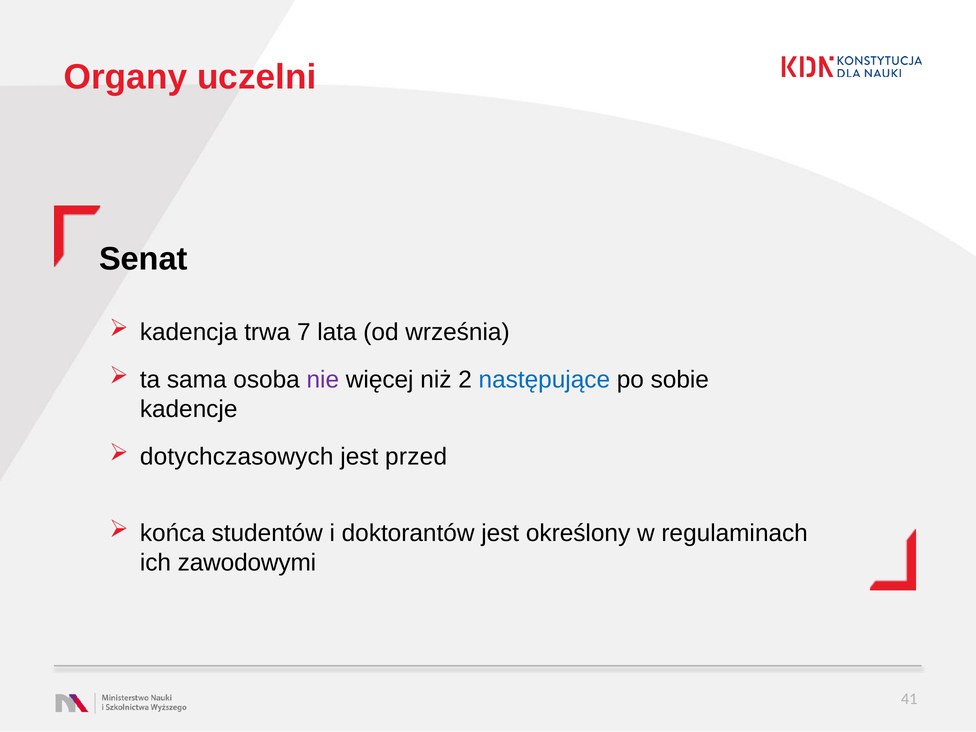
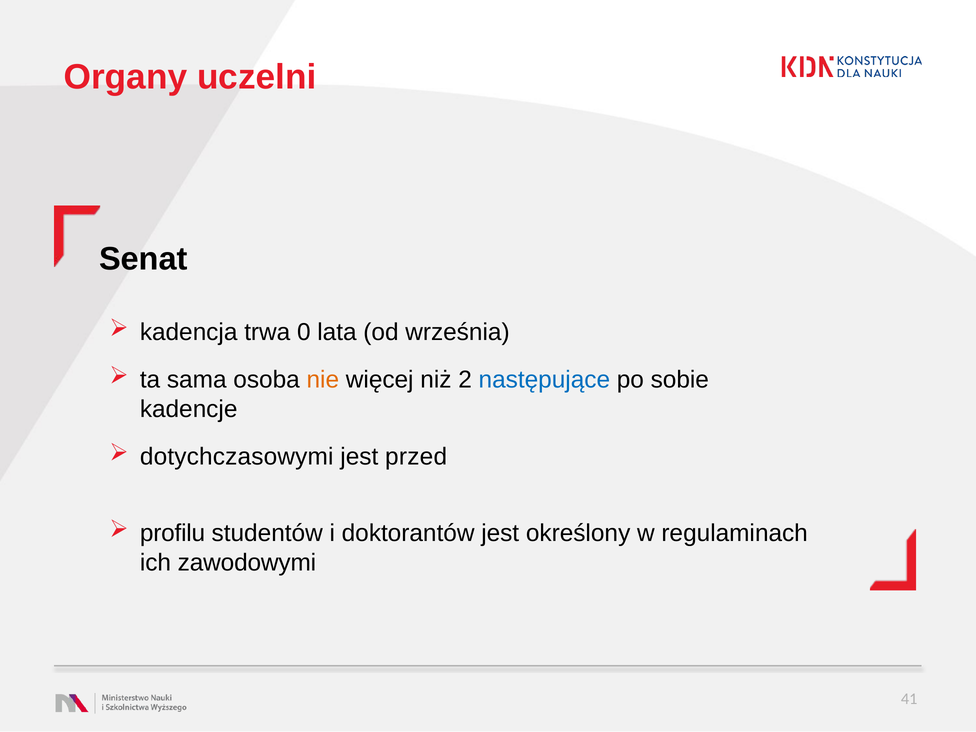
7: 7 -> 0 (304, 332)
nie colour: purple -> orange (323, 380)
dotychczasowych: dotychczasowych -> dotychczasowymi (237, 457)
końca: końca -> profilu (173, 533)
